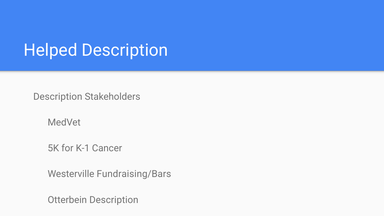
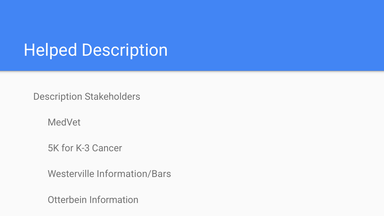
K-1: K-1 -> K-3 (83, 148)
Fundraising/Bars: Fundraising/Bars -> Information/Bars (134, 174)
Otterbein Description: Description -> Information (114, 200)
